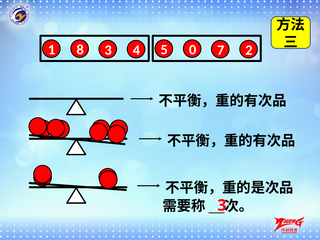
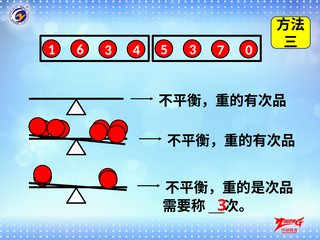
8: 8 -> 6 (80, 50)
5 0: 0 -> 3 (193, 50)
2: 2 -> 0 (249, 50)
